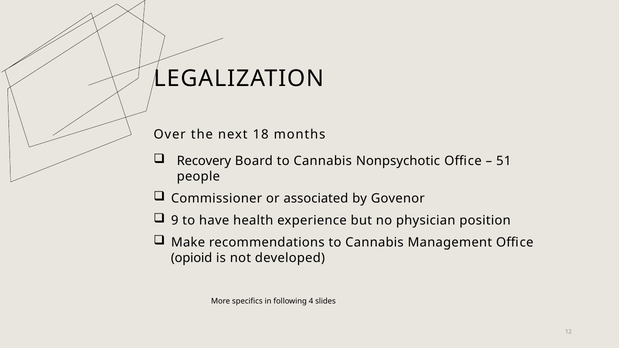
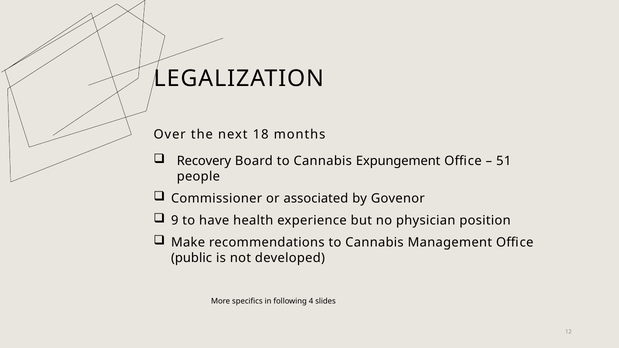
Nonpsychotic: Nonpsychotic -> Expungement (398, 161)
opioid: opioid -> public (191, 258)
